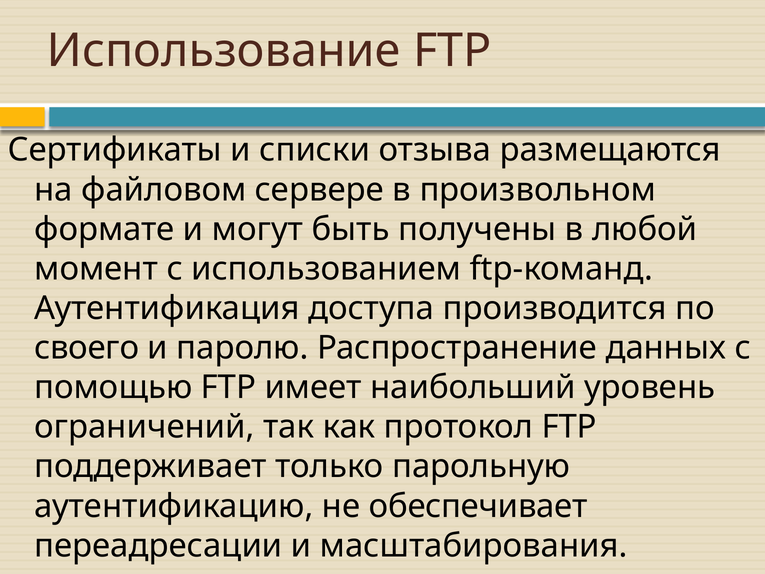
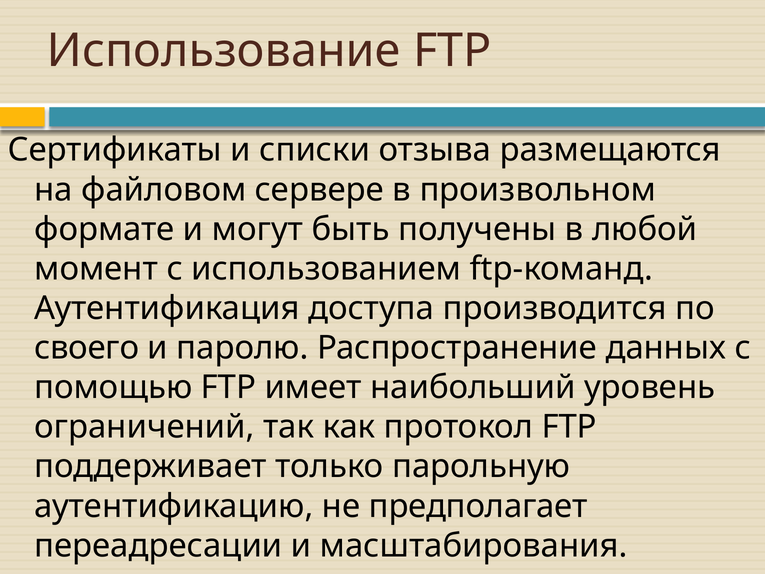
обеспечивает: обеспечивает -> предполагает (478, 506)
